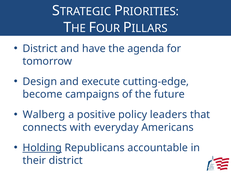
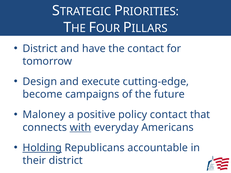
the agenda: agenda -> contact (146, 49)
Walberg: Walberg -> Maloney (44, 115)
policy leaders: leaders -> contact (169, 115)
with underline: none -> present (80, 128)
